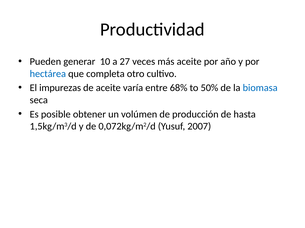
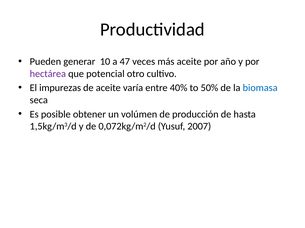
27: 27 -> 47 (125, 62)
hectárea colour: blue -> purple (48, 74)
completa: completa -> potencial (105, 74)
68%: 68% -> 40% (179, 88)
